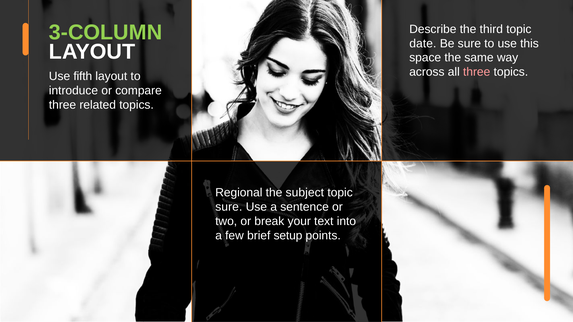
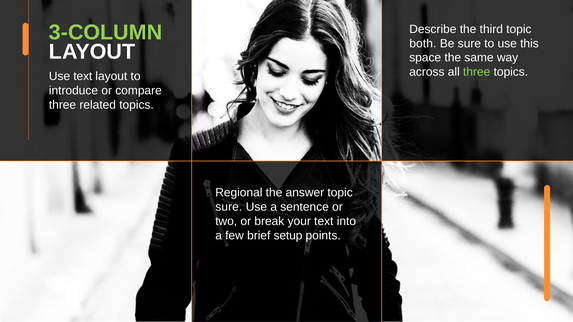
date: date -> both (423, 43)
three colour: pink -> light green (477, 72)
Use fifth: fifth -> text (83, 76)
subject: subject -> answer (305, 193)
